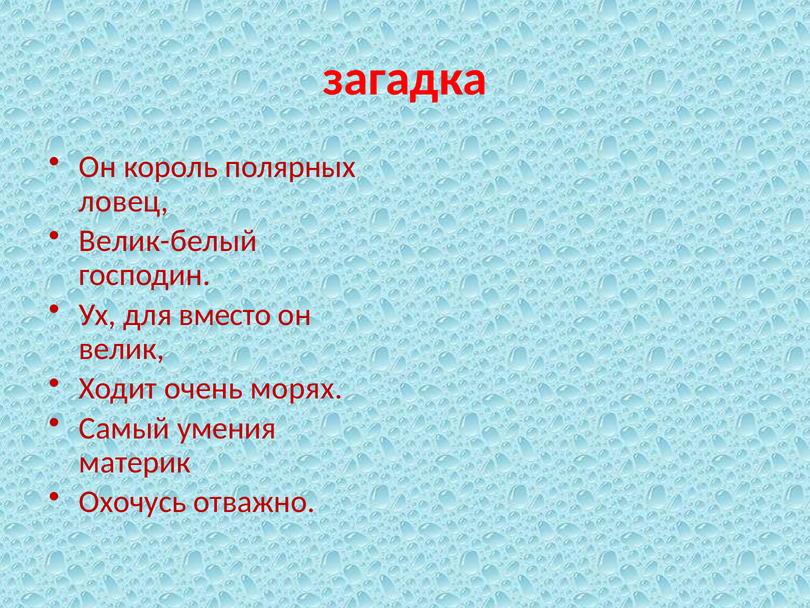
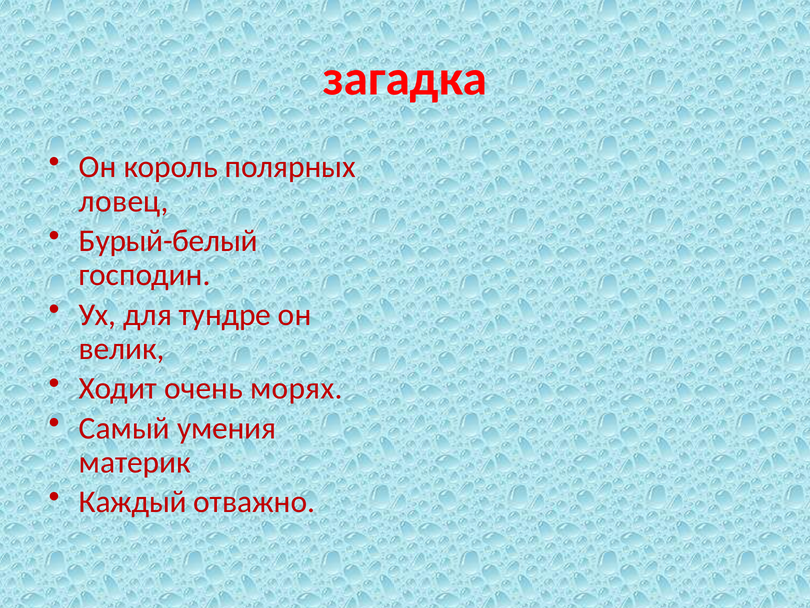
Велик-белый: Велик-белый -> Бурый-белый (168, 241)
вместо: вместо -> тундре (225, 314)
Охочусь: Охочусь -> Каждый (133, 502)
